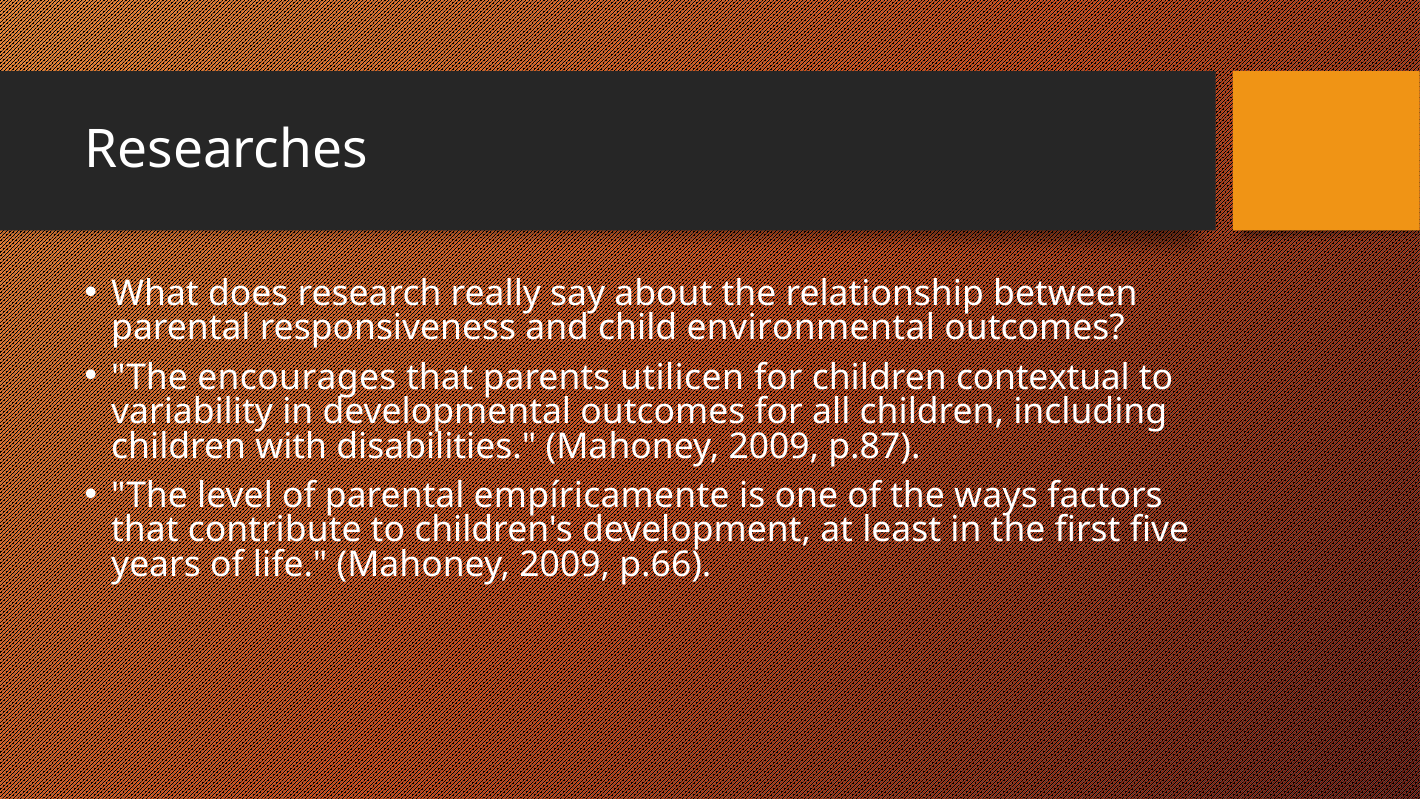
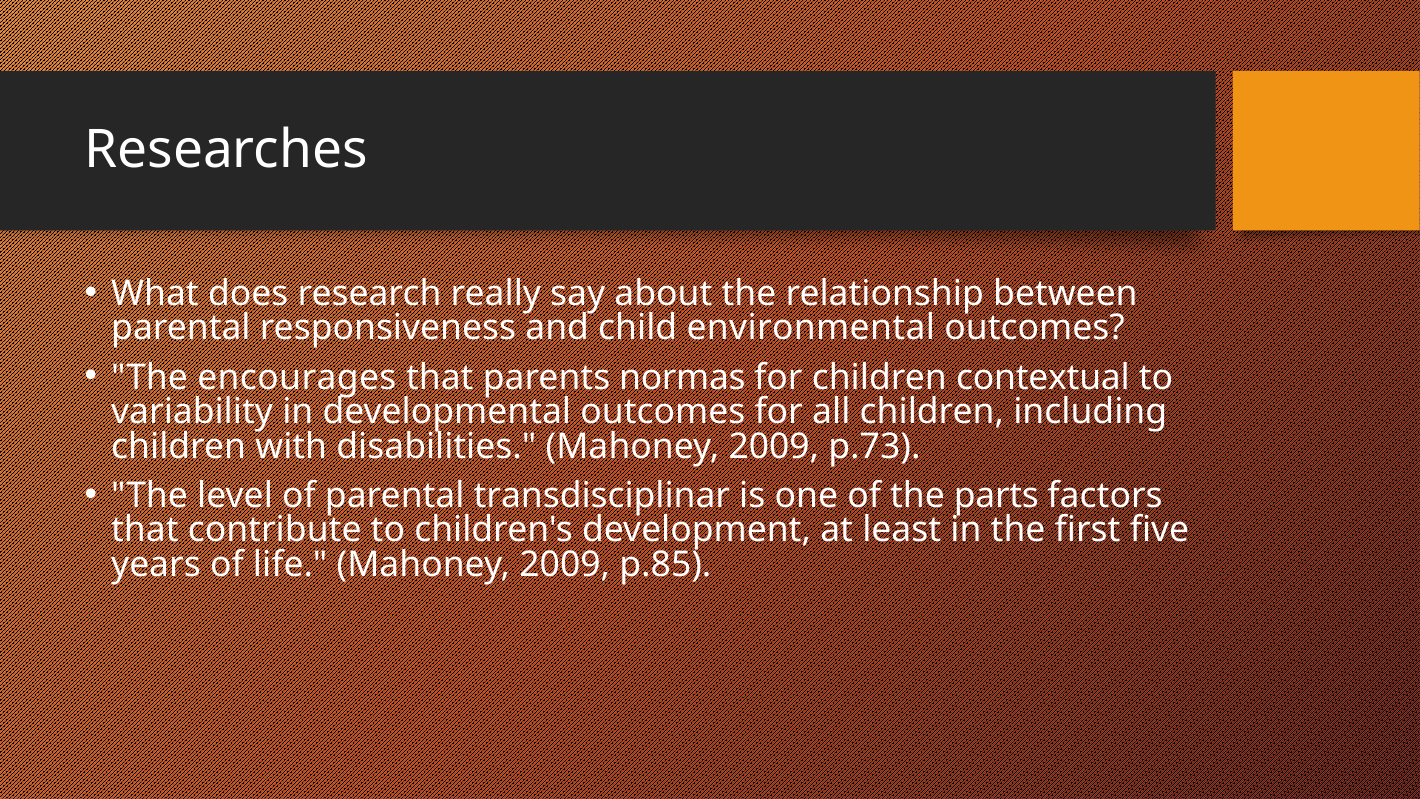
utilicen: utilicen -> normas (682, 377)
p.87: p.87 -> p.73 (874, 446)
empíricamente: empíricamente -> transdisciplinar (602, 495)
ways: ways -> parts (996, 495)
p.66: p.66 -> p.85 (665, 565)
